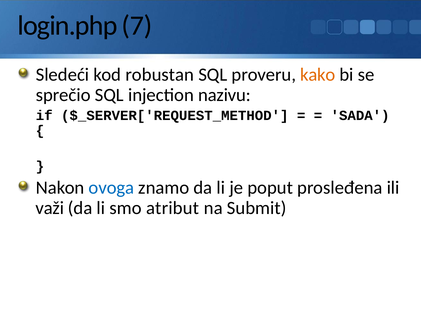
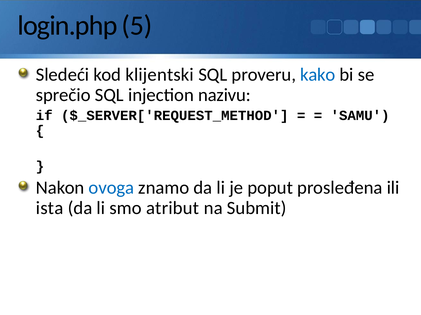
7: 7 -> 5 (137, 26)
robustan: robustan -> klijentski (160, 75)
kako colour: orange -> blue (318, 75)
SADA: SADA -> SAMU (360, 116)
važi: važi -> ista (50, 208)
